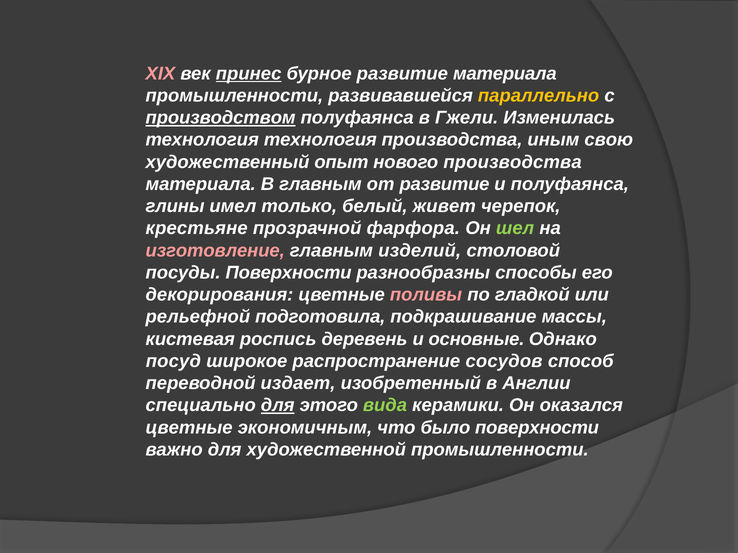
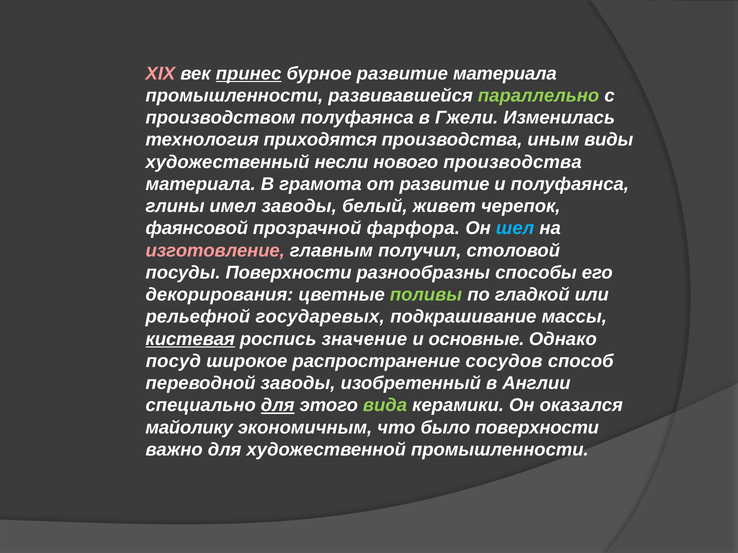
параллельно colour: yellow -> light green (539, 96)
производством underline: present -> none (221, 118)
технология технология: технология -> приходятся (320, 140)
свою: свою -> виды (609, 140)
опыт: опыт -> несли (341, 162)
В главным: главным -> грамота (320, 184)
имел только: только -> заводы (299, 206)
крестьяне: крестьяне -> фаянсовой (197, 229)
шел colour: light green -> light blue (515, 229)
изделий: изделий -> получил (420, 251)
поливы colour: pink -> light green (426, 295)
подготовила: подготовила -> государевых (320, 317)
кистевая underline: none -> present (190, 339)
деревень: деревень -> значение (364, 339)
переводной издает: издает -> заводы (298, 384)
цветные: цветные -> майолику (189, 428)
